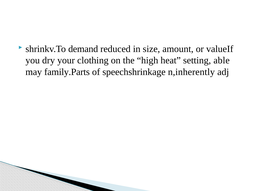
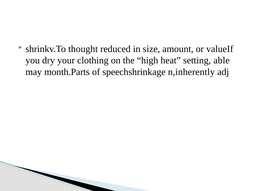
demand: demand -> thought (83, 49)
family.Parts: family.Parts -> month.Parts (67, 72)
